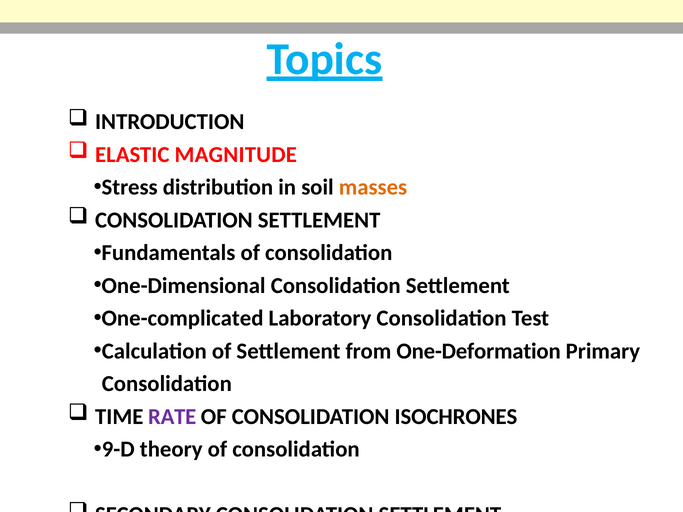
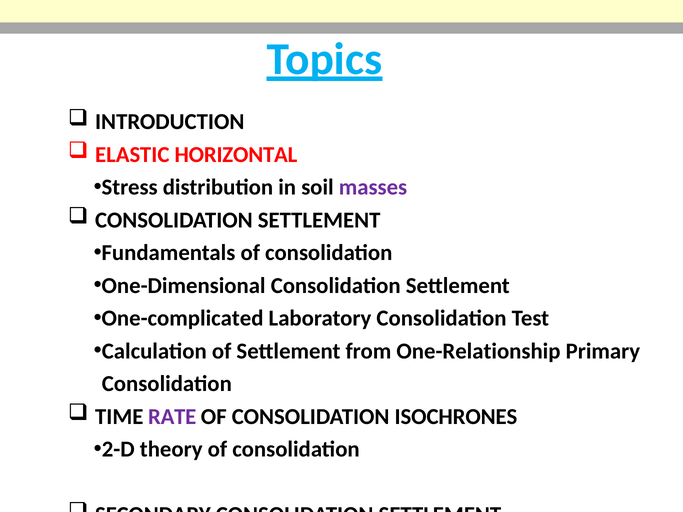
MAGNITUDE: MAGNITUDE -> HORIZONTAL (236, 155)
masses colour: orange -> purple (373, 187)
One-Deformation: One-Deformation -> One-Relationship (478, 351)
9-D: 9-D -> 2-D (118, 450)
